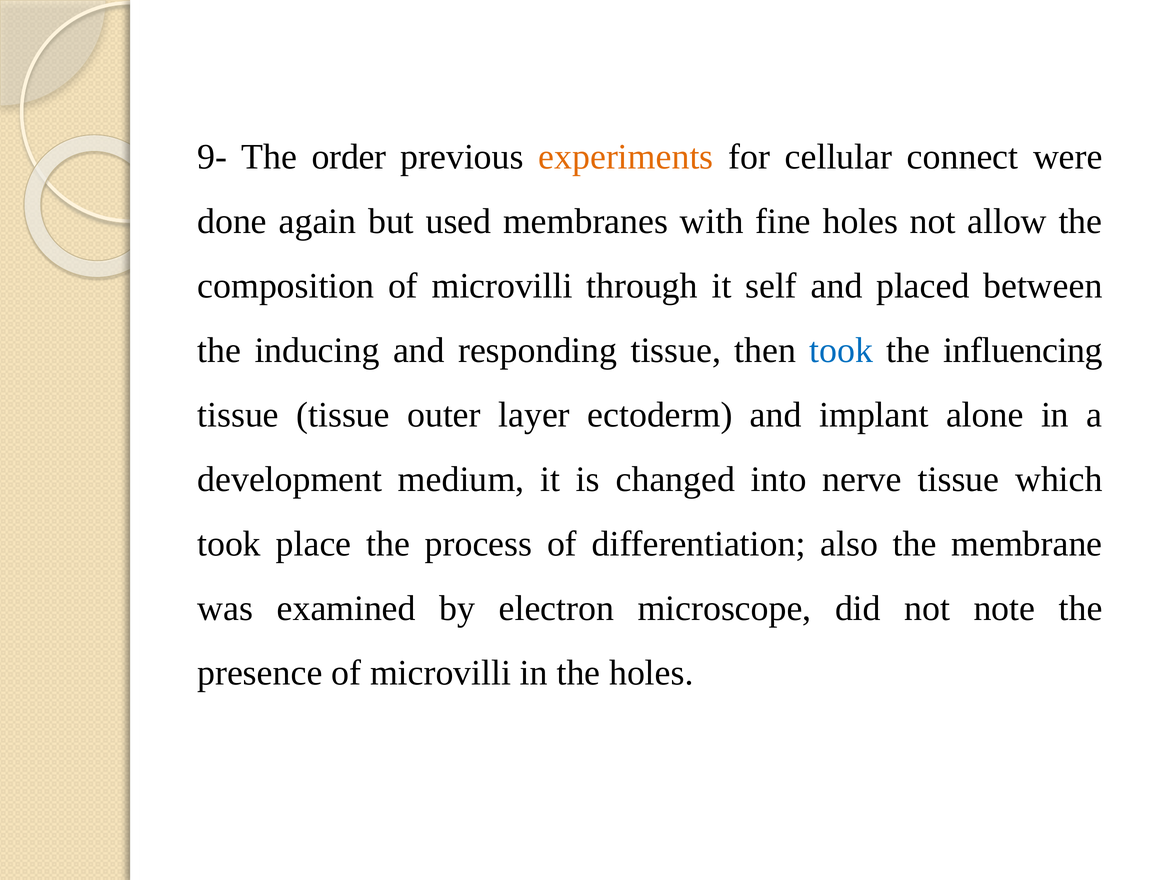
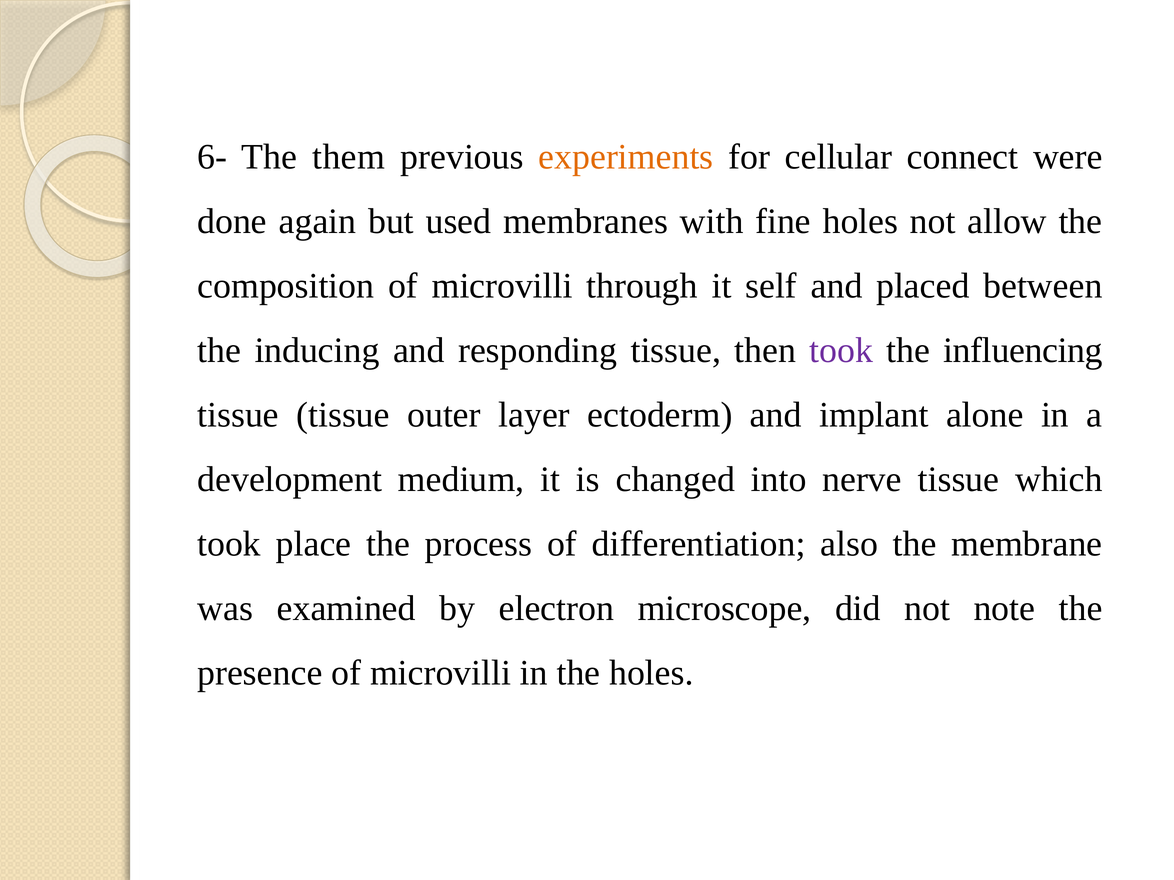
9-: 9- -> 6- (212, 157)
order: order -> them (349, 157)
took colour: blue -> purple (841, 351)
